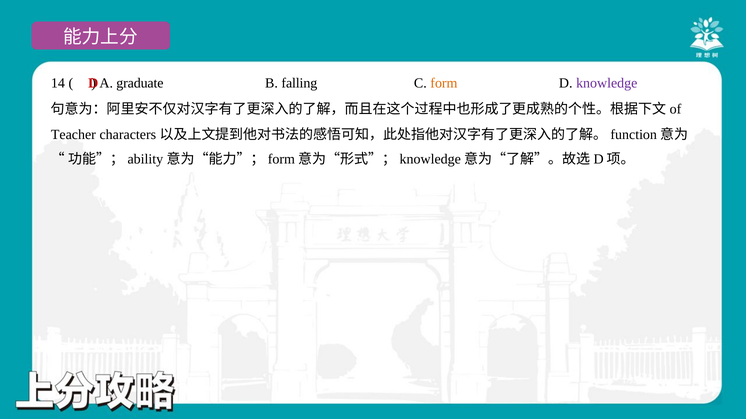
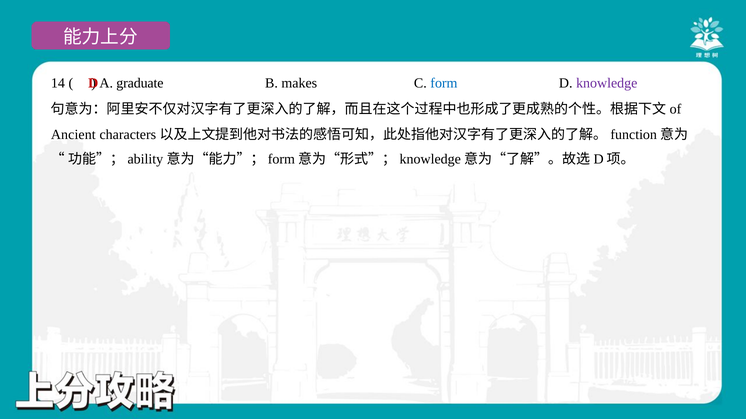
falling: falling -> makes (299, 83)
form colour: orange -> blue (444, 83)
Teacher: Teacher -> Ancient (73, 135)
